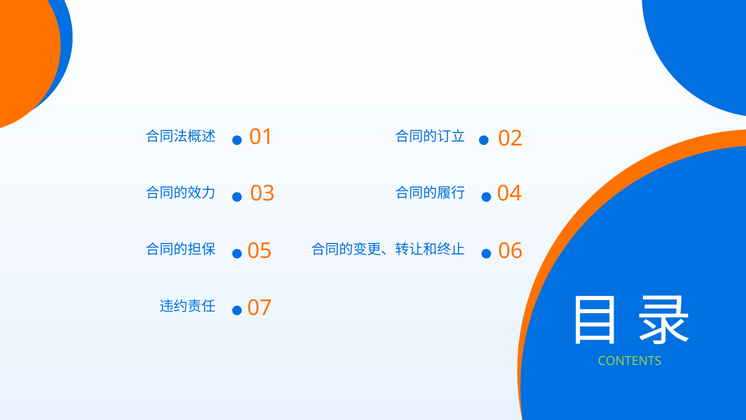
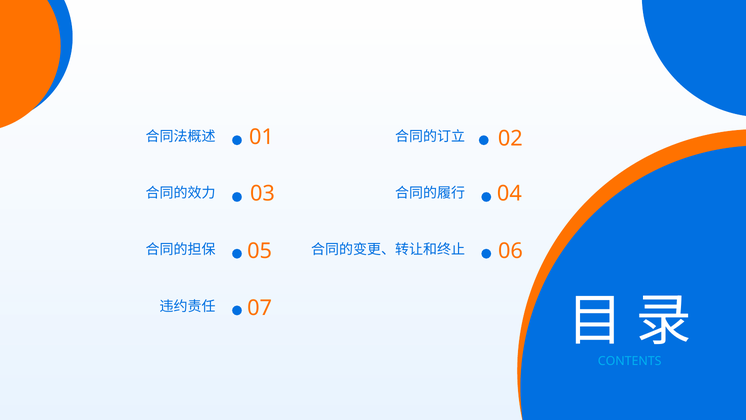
CONTENTS colour: light green -> light blue (630, 361)
